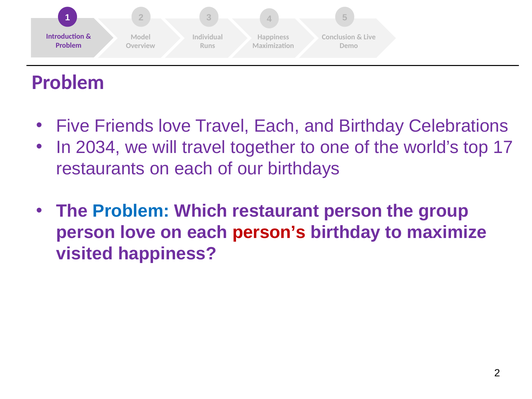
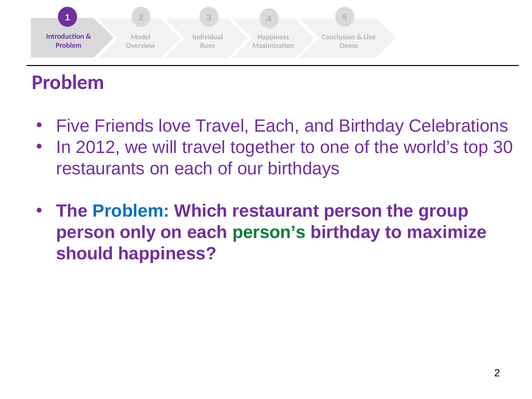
2034: 2034 -> 2012 (98, 147)
17: 17 -> 30 (503, 147)
person love: love -> only (138, 232)
person’s colour: red -> green (269, 232)
visited: visited -> should (85, 254)
